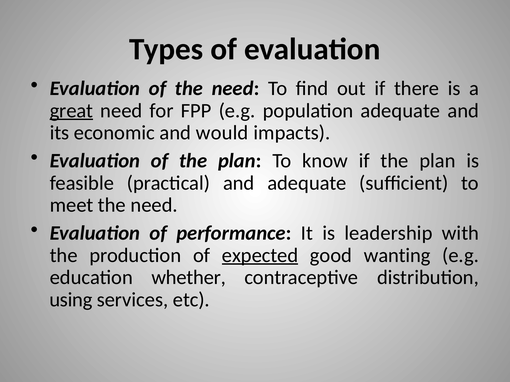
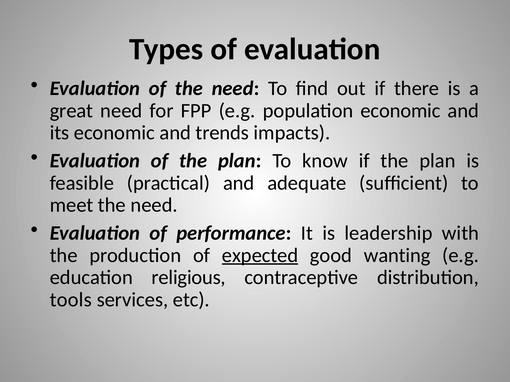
great underline: present -> none (71, 111)
population adequate: adequate -> economic (401, 111)
would: would -> trends (222, 133)
whether: whether -> religious (189, 278)
using: using -> tools (71, 300)
